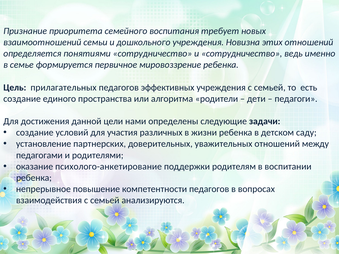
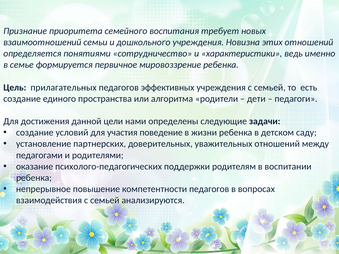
и сотрудничество: сотрудничество -> характеристики (242, 54)
различных: различных -> поведение (161, 133)
психолого-анкетирование: психолого-анкетирование -> психолого-педагогических (109, 167)
